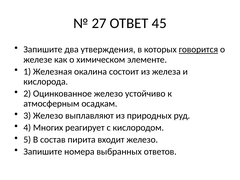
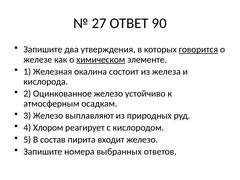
45: 45 -> 90 (159, 23)
химическом underline: none -> present (101, 60)
Многих: Многих -> Хлором (48, 128)
